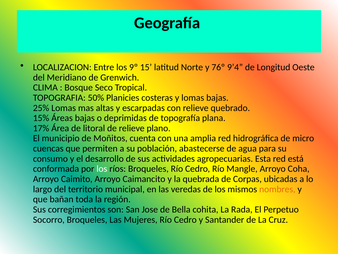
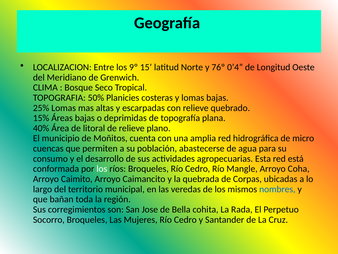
9’4: 9’4 -> 0’4 (235, 67)
17%: 17% -> 40% (41, 128)
nombres colour: orange -> blue (277, 189)
